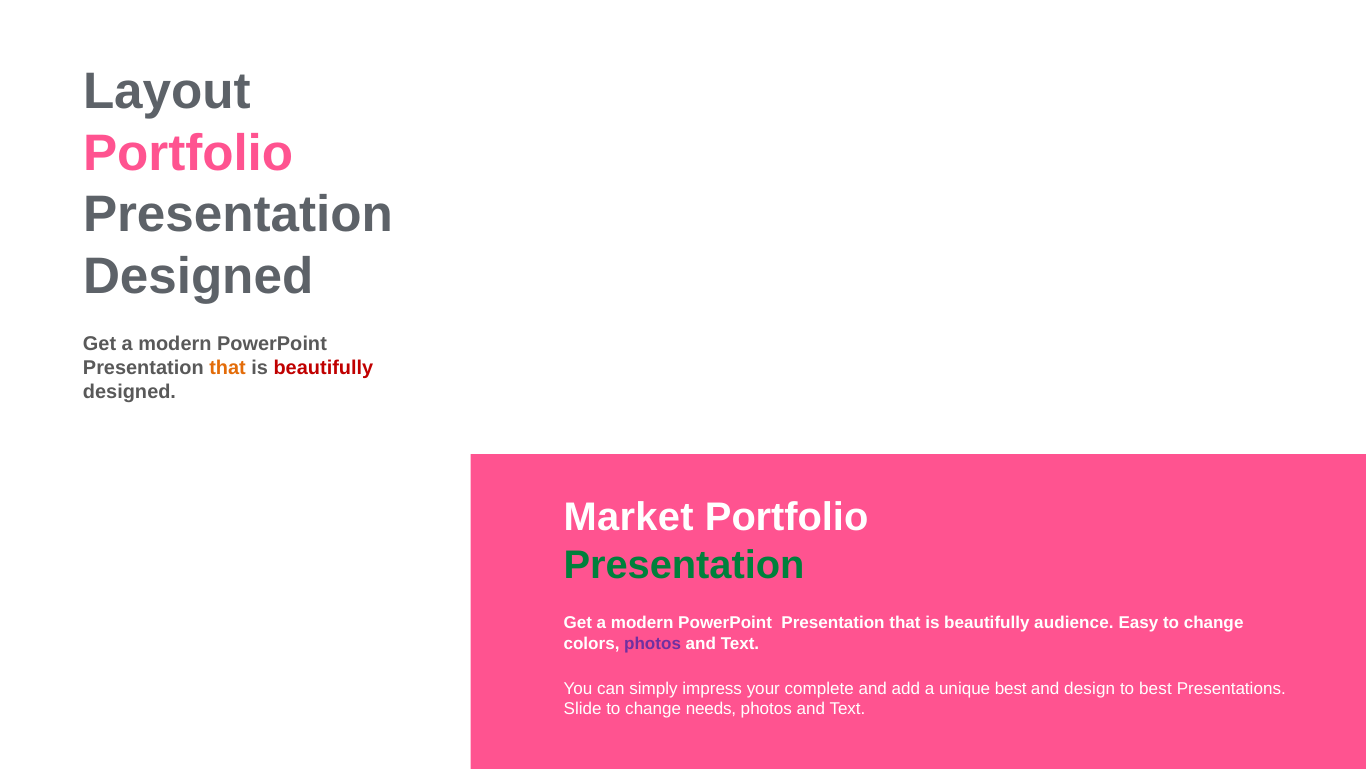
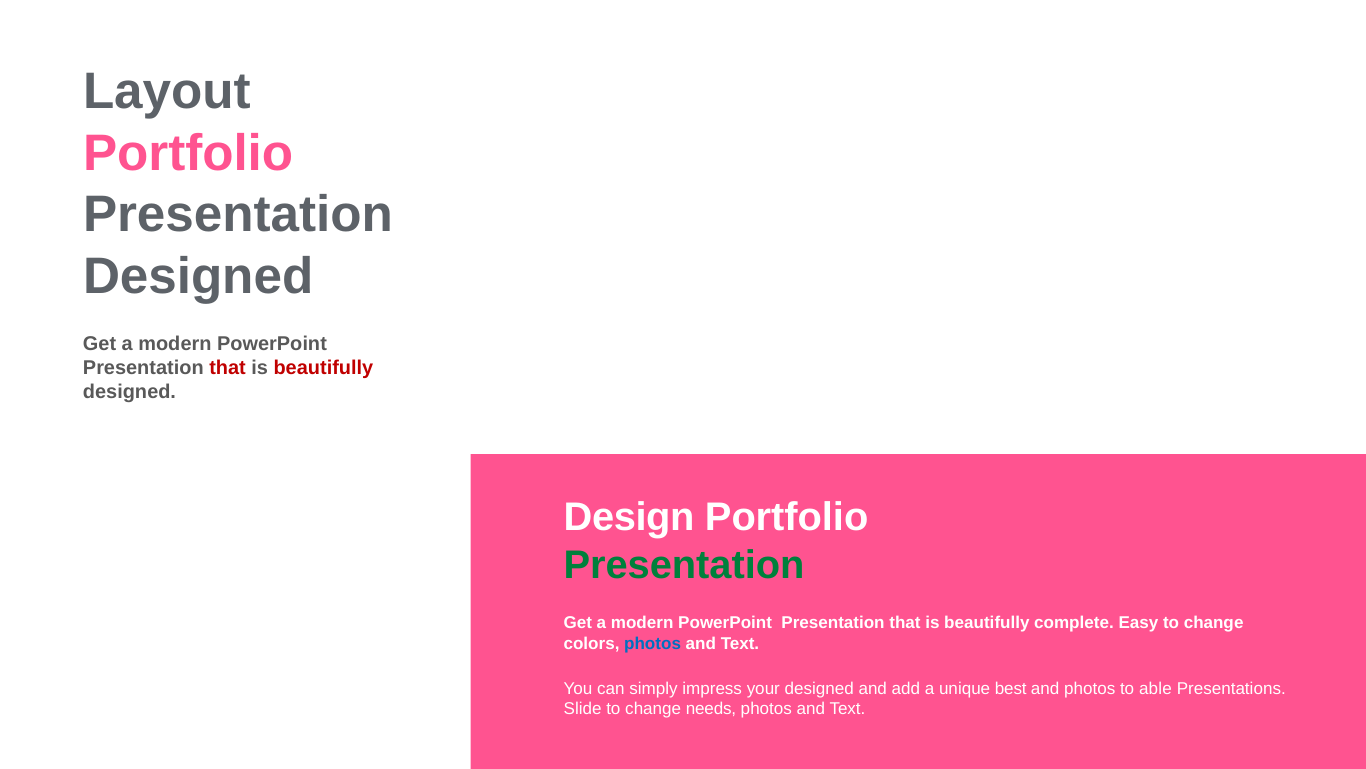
that colour: orange -> red (228, 367)
Market: Market -> Design (629, 517)
audience: audience -> complete (1074, 623)
photos colour: purple -> blue (653, 643)
your complete: complete -> designed (819, 688)
and design: design -> photos (1090, 688)
to best: best -> able (1155, 688)
